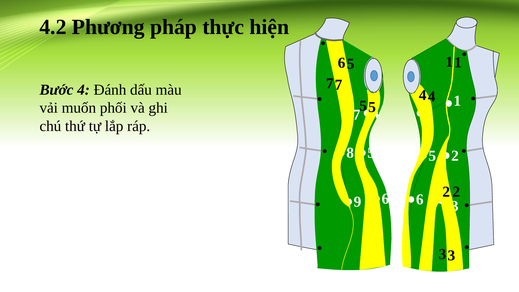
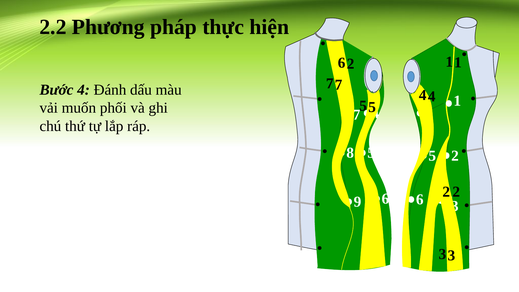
4.2: 4.2 -> 2.2 (53, 27)
6 5: 5 -> 2 (351, 64)
